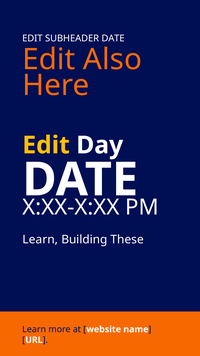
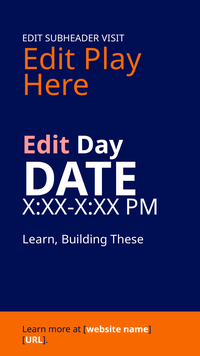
SUBHEADER DATE: DATE -> VISIT (113, 38)
Also: Also -> Play (112, 59)
Edit colour: yellow -> pink (46, 145)
